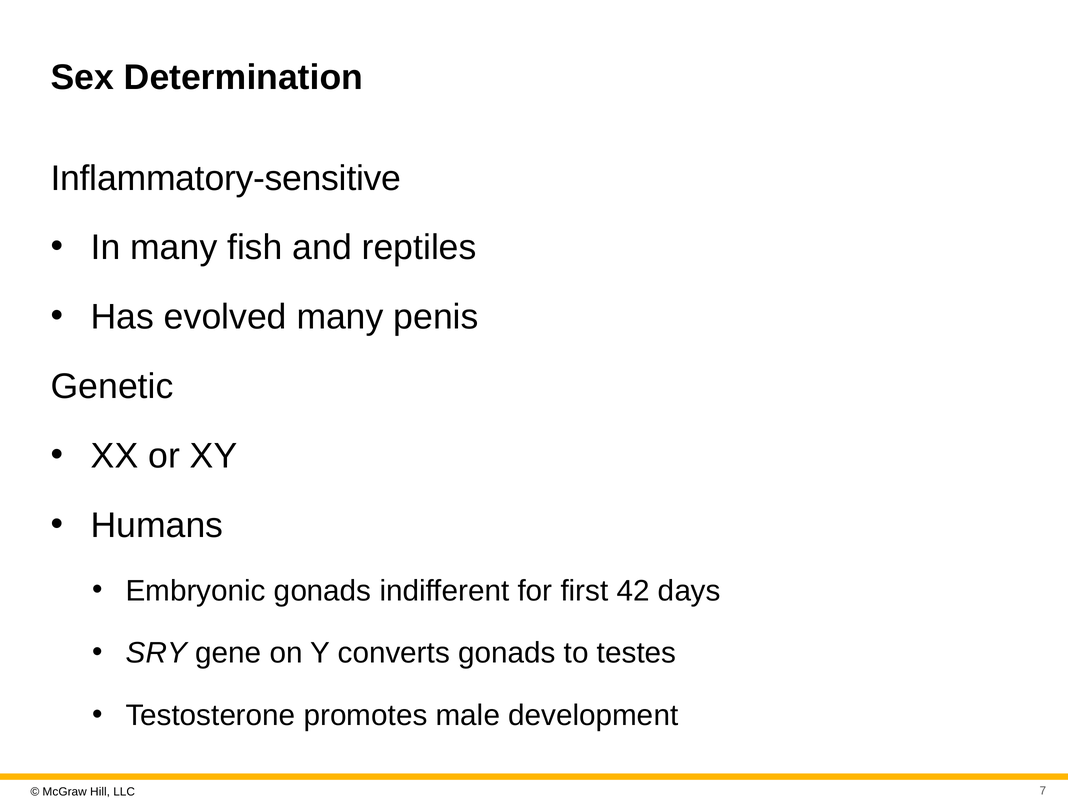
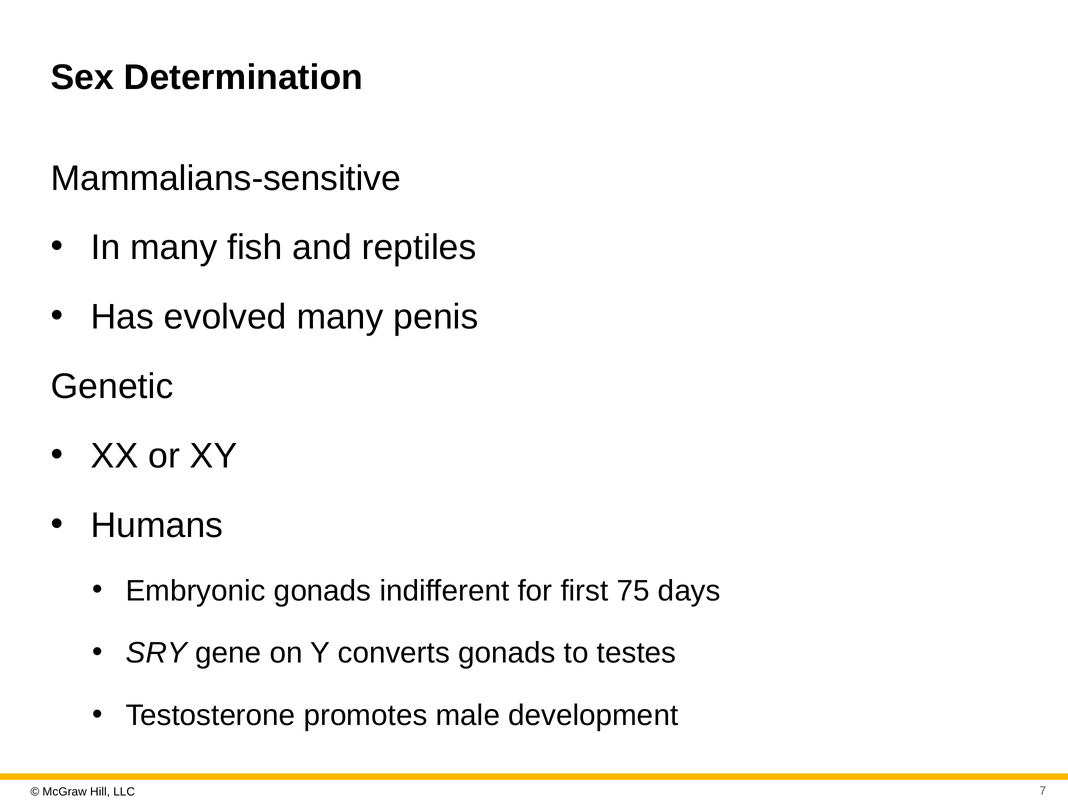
Inflammatory-sensitive: Inflammatory-sensitive -> Mammalians-sensitive (226, 178)
42: 42 -> 75 (633, 591)
